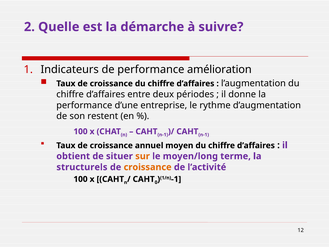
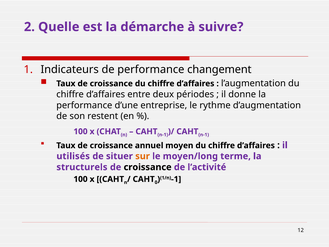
amélioration: amélioration -> changement (219, 69)
obtient: obtient -> utilisés (73, 156)
croissance colour: orange -> black (148, 167)
